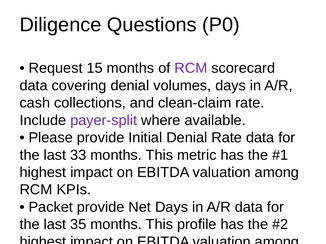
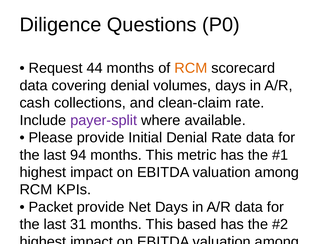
15: 15 -> 44 (95, 68)
RCM colour: purple -> orange (191, 68)
33: 33 -> 94 (78, 155)
35: 35 -> 31 (78, 225)
profile: profile -> based (197, 225)
